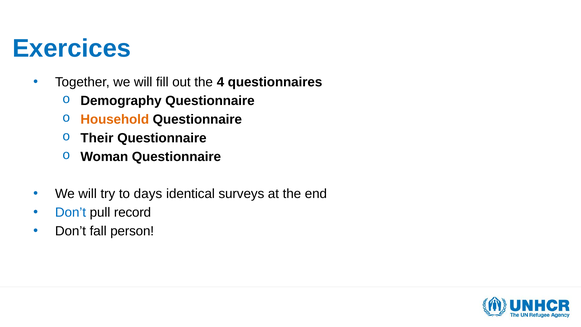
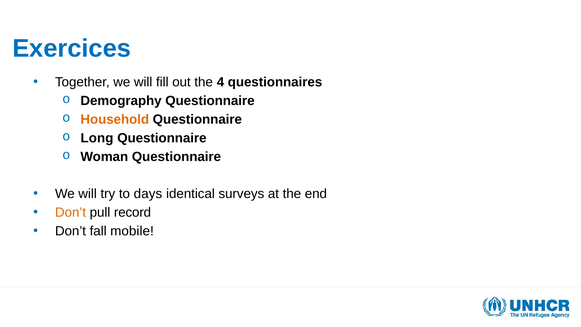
Their: Their -> Long (97, 138)
Don’t colour: blue -> orange (71, 212)
person: person -> mobile (132, 231)
